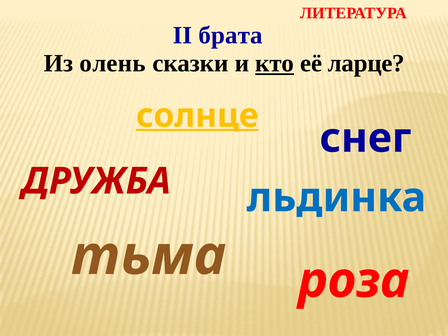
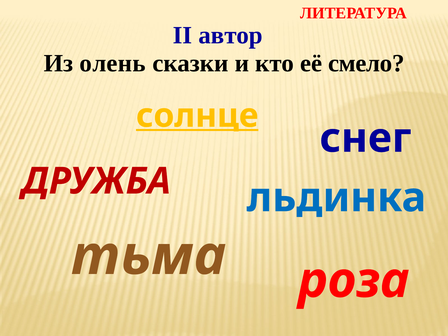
брата: брата -> автор (231, 35)
кто underline: present -> none (275, 63)
ларце: ларце -> смело (366, 63)
